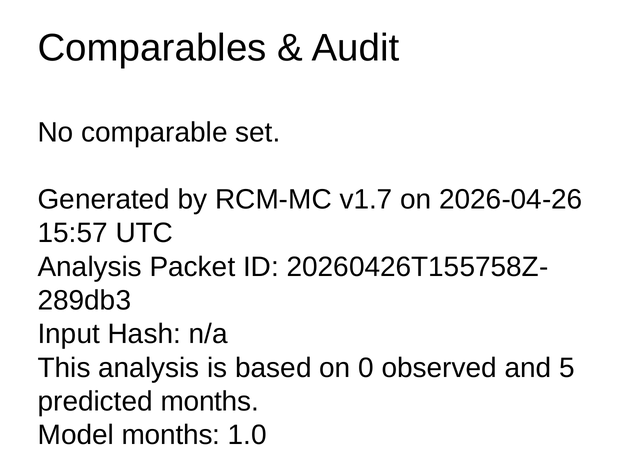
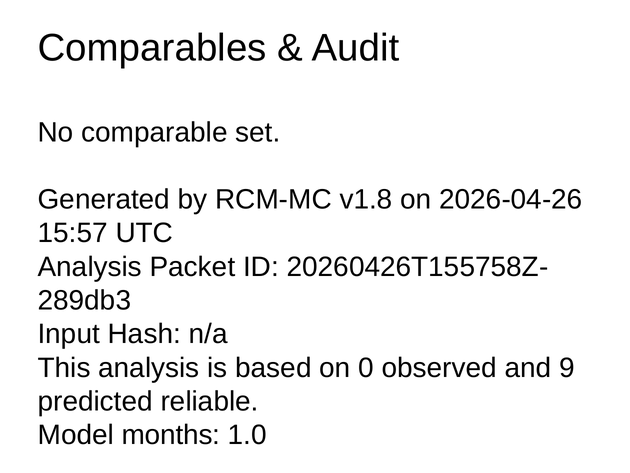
v1.7: v1.7 -> v1.8 (366, 199)
5: 5 -> 9 (567, 367)
predicted months: months -> reliable (210, 401)
